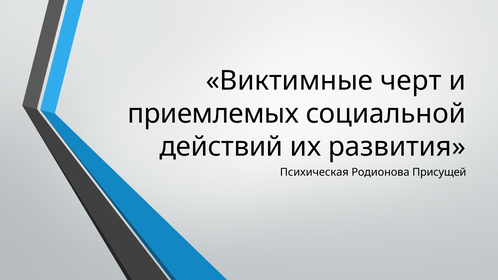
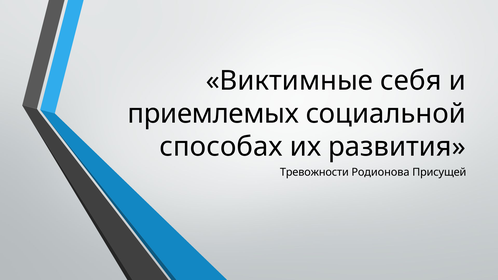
черт: черт -> себя (411, 81)
действий: действий -> способах (221, 147)
Психическая: Психическая -> Тревожности (314, 172)
